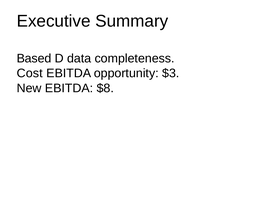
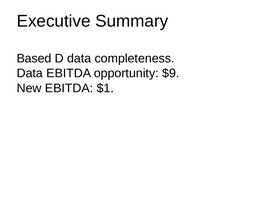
Cost: Cost -> Data (30, 73)
$3: $3 -> $9 (171, 73)
$8: $8 -> $1 (105, 88)
